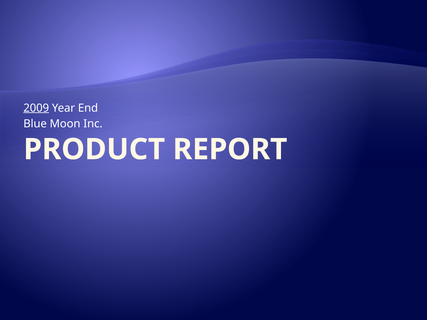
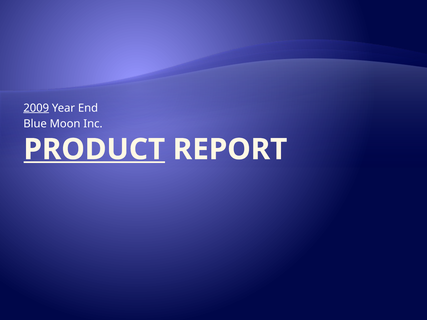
PRODUCT underline: none -> present (94, 150)
